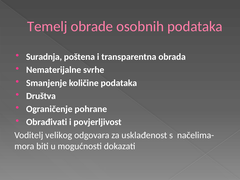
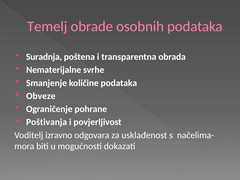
Društva: Društva -> Obveze (41, 96)
Obrađivati: Obrađivati -> Poštivanja (47, 122)
velikog: velikog -> izravno (59, 135)
